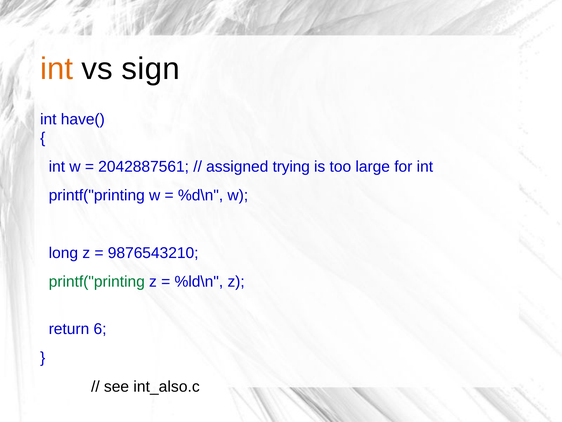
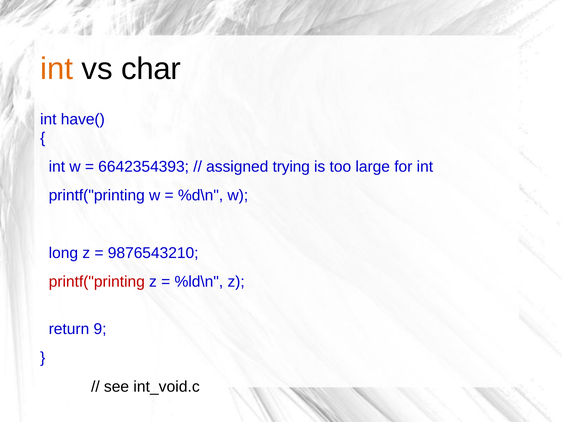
sign: sign -> char (151, 69)
2042887561: 2042887561 -> 6642354393 (144, 166)
printf("printing colour: green -> red (97, 281)
6: 6 -> 9 (100, 329)
int_also.c: int_also.c -> int_void.c (167, 386)
